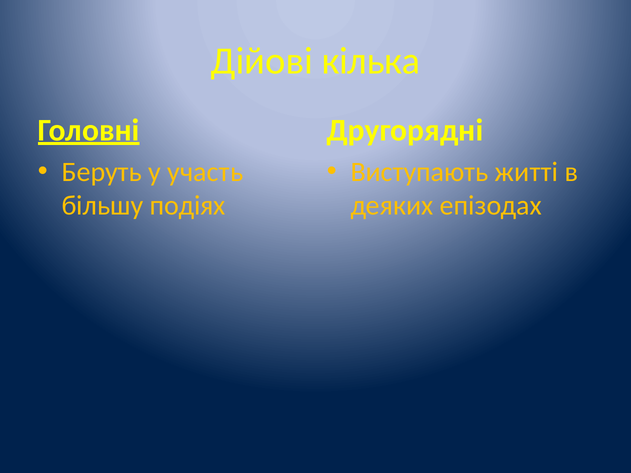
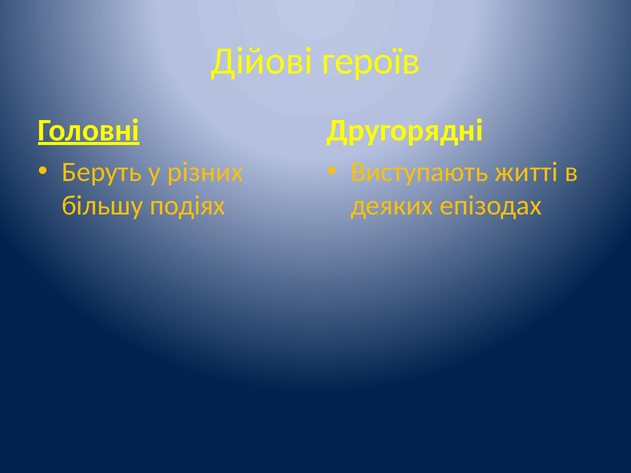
кілька: кілька -> героїв (371, 61)
участь: участь -> різних (205, 172)
